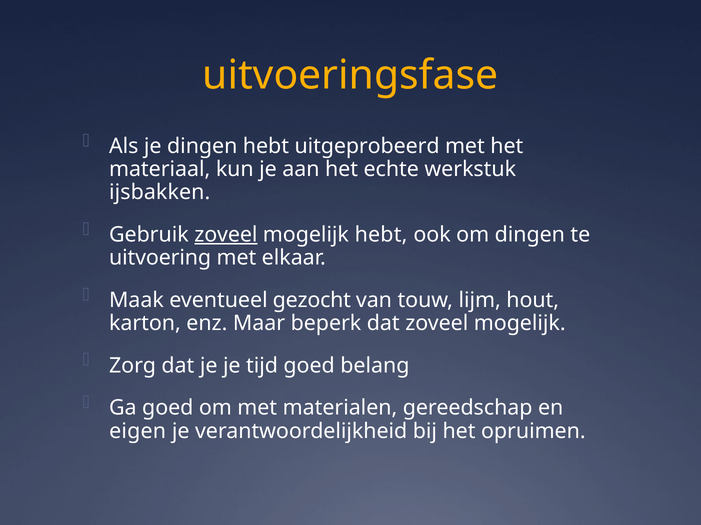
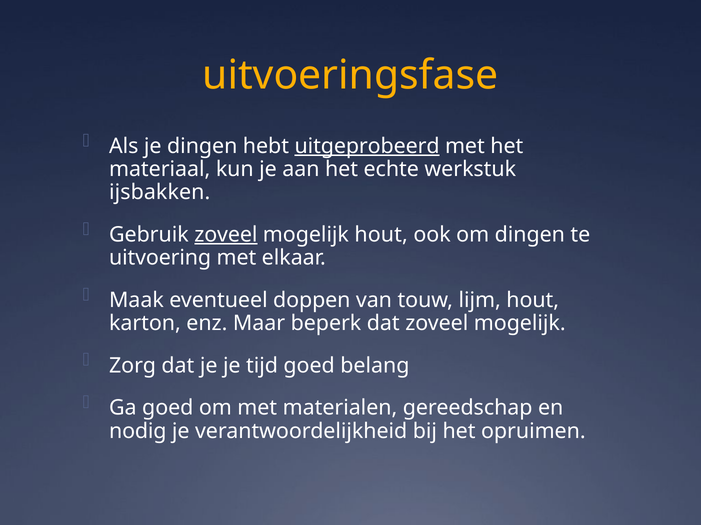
uitgeprobeerd underline: none -> present (367, 146)
mogelijk hebt: hebt -> hout (381, 235)
gezocht: gezocht -> doppen (312, 301)
eigen: eigen -> nodig (138, 432)
